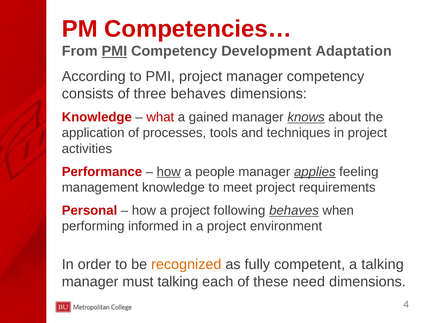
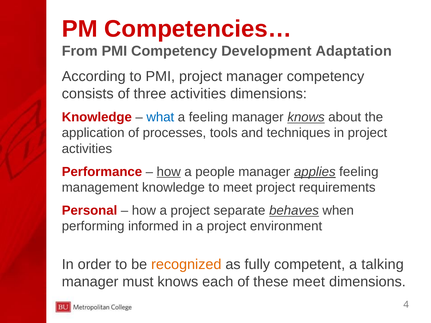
PMI underline: present -> none (114, 51)
three behaves: behaves -> activities (198, 94)
what colour: red -> blue (160, 117)
a gained: gained -> feeling (208, 117)
following: following -> separate (239, 211)
must talking: talking -> knows (178, 282)
these need: need -> meet (309, 282)
